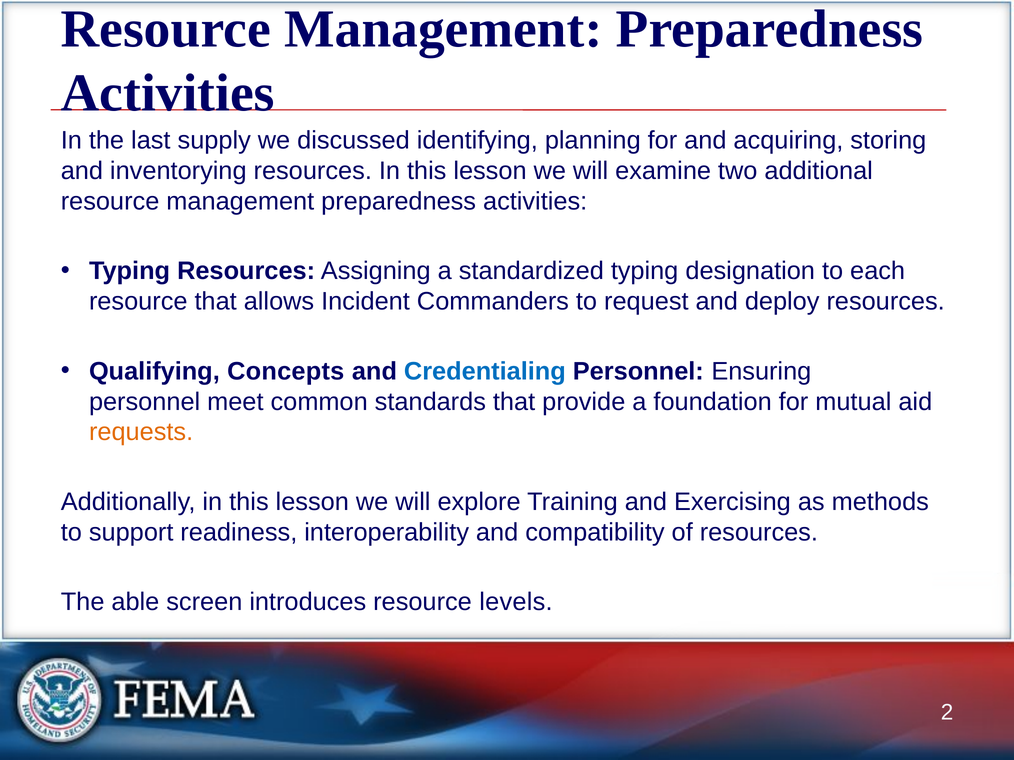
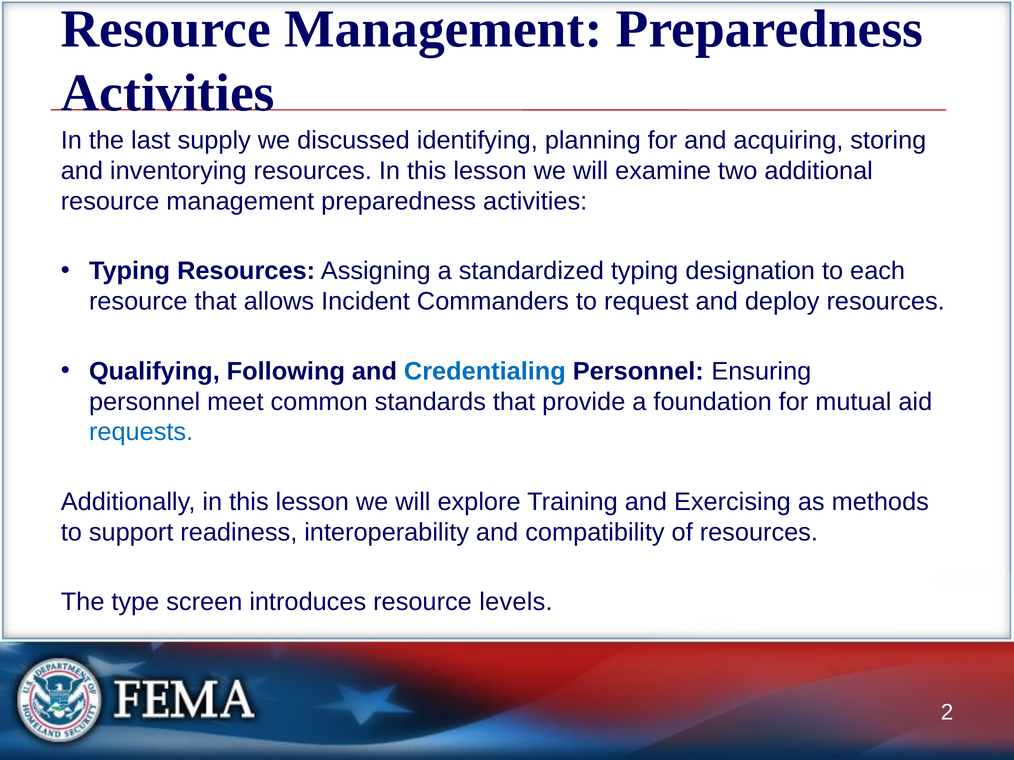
Concepts: Concepts -> Following (286, 372)
requests colour: orange -> blue (141, 432)
able: able -> type (135, 603)
